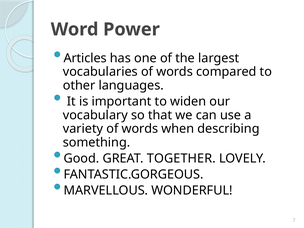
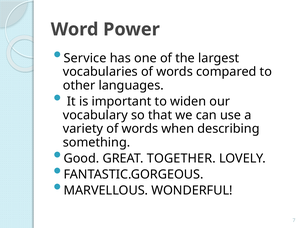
Articles: Articles -> Service (85, 58)
